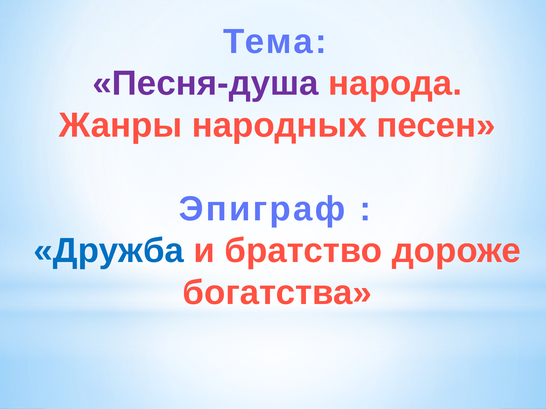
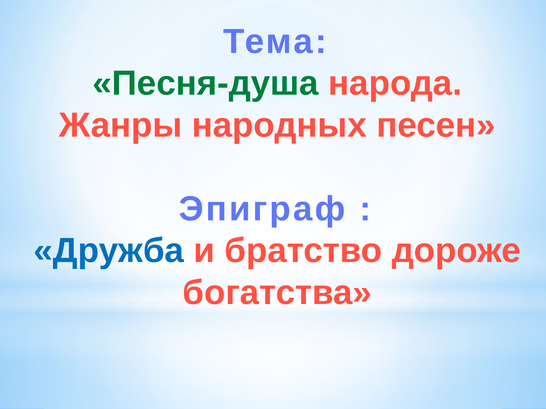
Песня-душа colour: purple -> green (206, 84)
